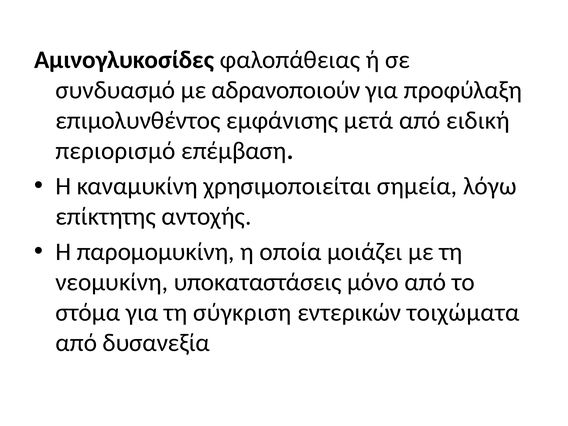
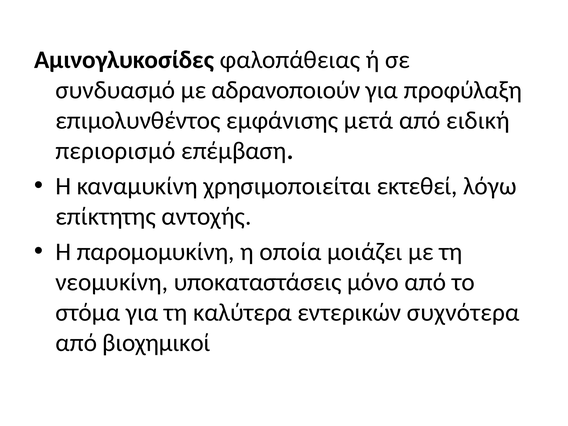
σημεία: σημεία -> εκτεθεί (417, 186)
σύγκριση: σύγκριση -> καλύτερα (242, 312)
τοιχώματα: τοιχώματα -> συχνότερα (463, 312)
δυσανεξία: δυσανεξία -> βιοχημικοί (156, 343)
